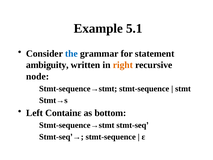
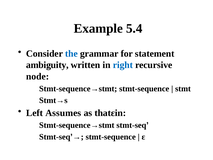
5.1: 5.1 -> 5.4 (134, 28)
right colour: orange -> blue (123, 65)
Containε: Containε -> Assumes (63, 113)
bottom: bottom -> thatεin (110, 113)
